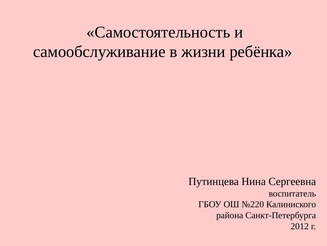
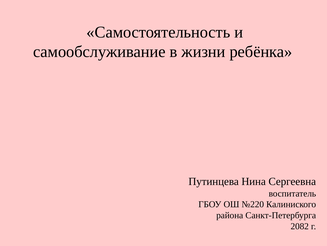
2012: 2012 -> 2082 (300, 226)
